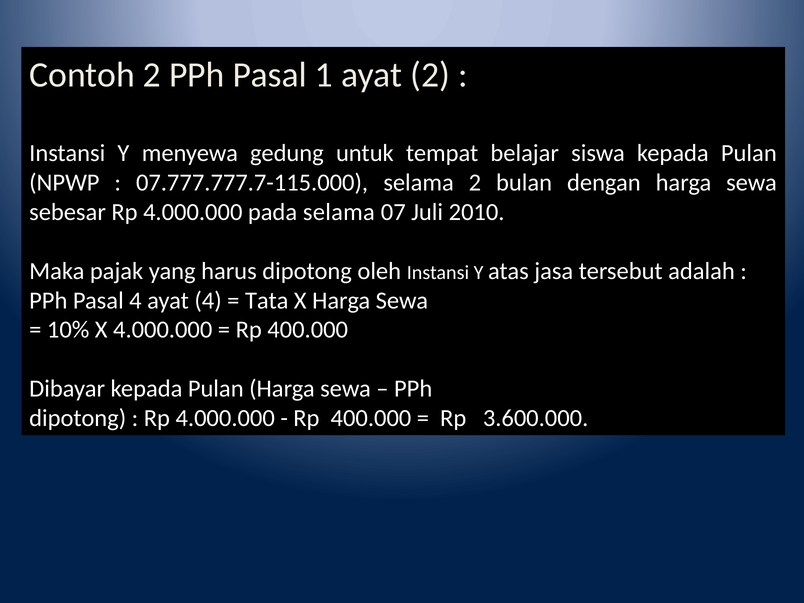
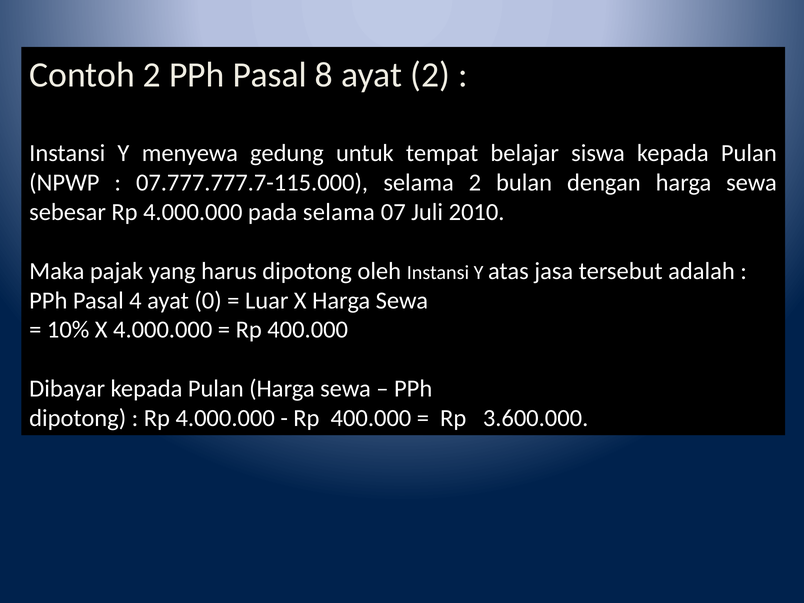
1: 1 -> 8 (324, 75)
ayat 4: 4 -> 0 (208, 300)
Tata: Tata -> Luar (267, 300)
